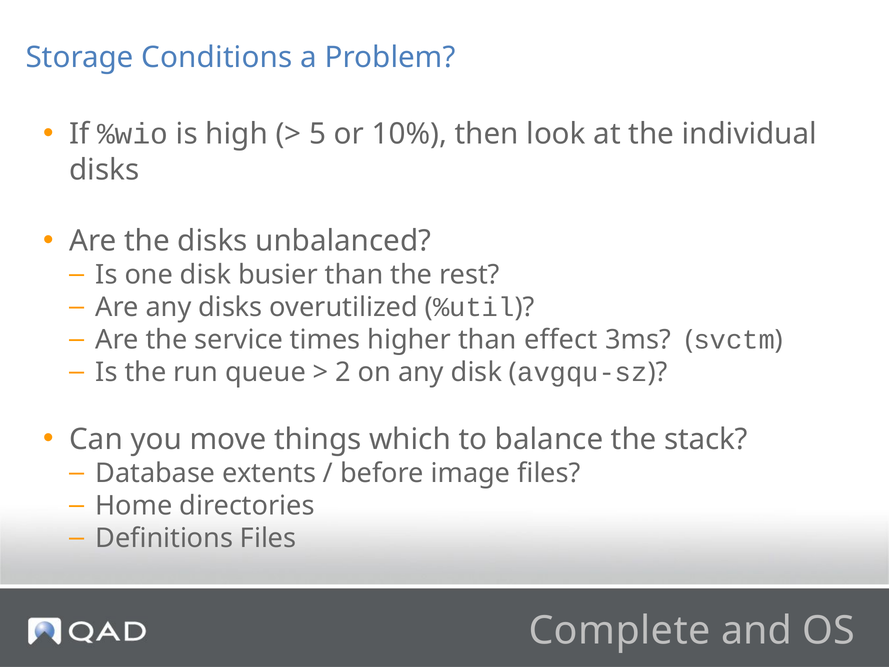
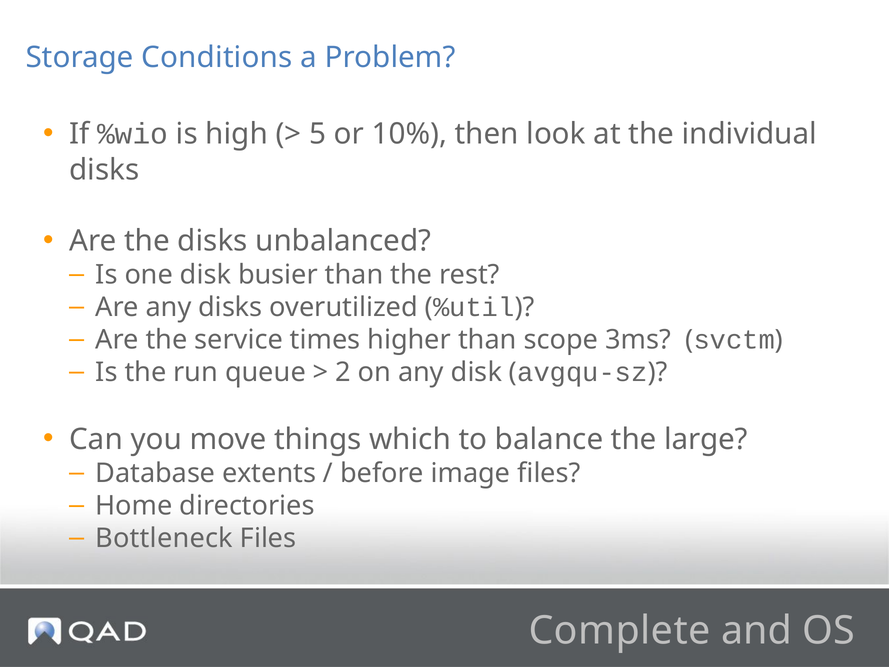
effect: effect -> scope (561, 340)
stack: stack -> large (706, 439)
Definitions: Definitions -> Bottleneck (164, 538)
